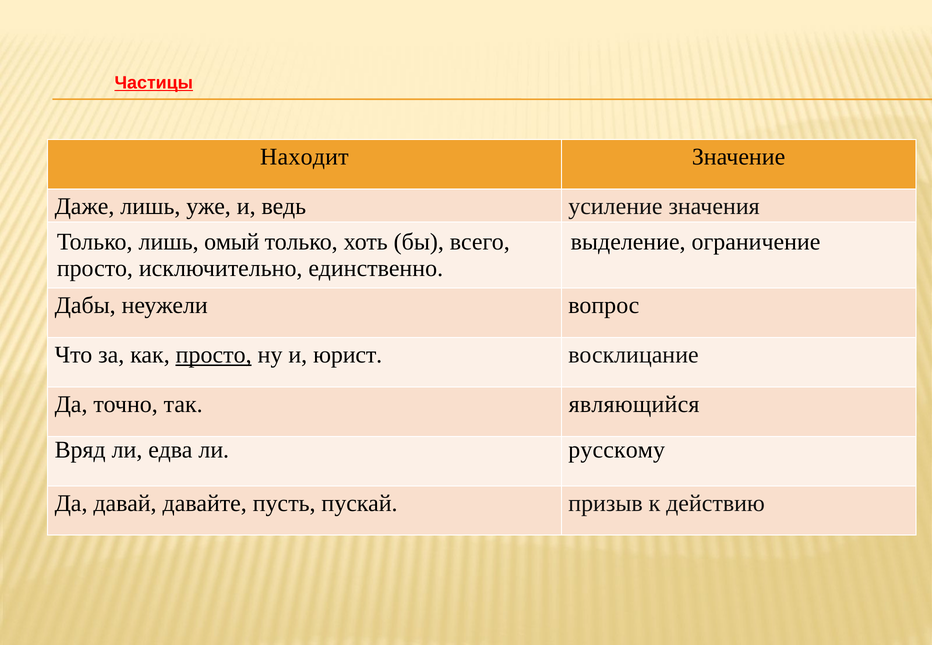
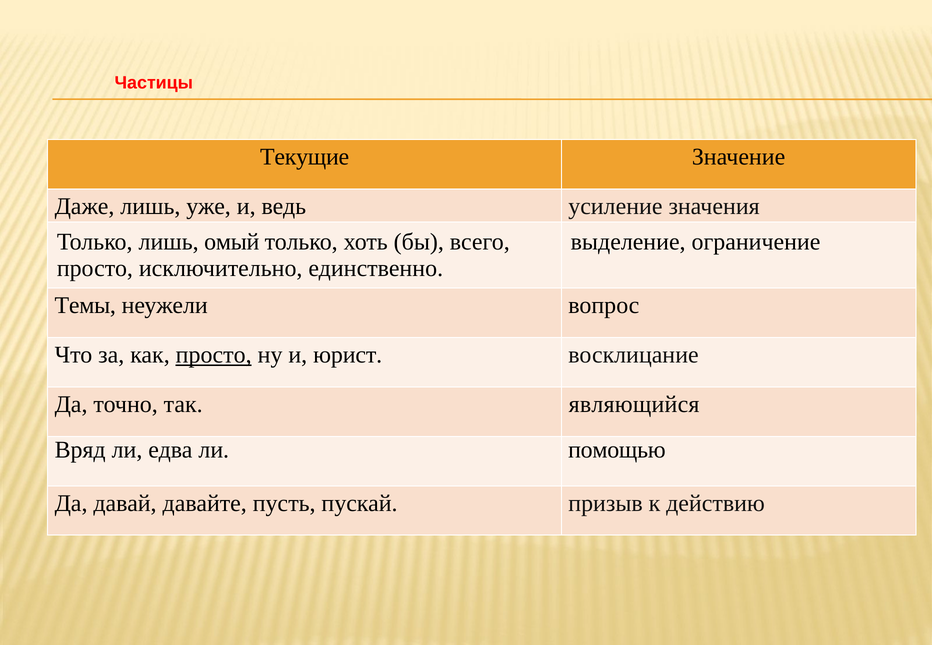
Частицы underline: present -> none (154, 83)
Находит: Находит -> Текущие (305, 157)
Дабы: Дабы -> Темы (85, 306)
русскому: русскому -> помощью (617, 450)
